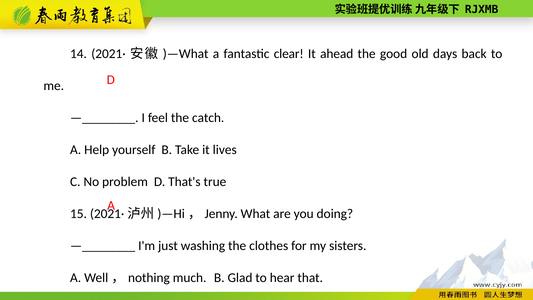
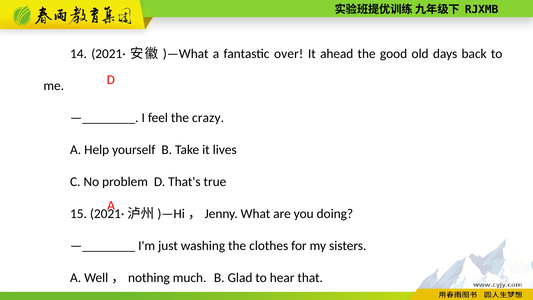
clear: clear -> over (289, 54)
catch: catch -> crazy (208, 118)
